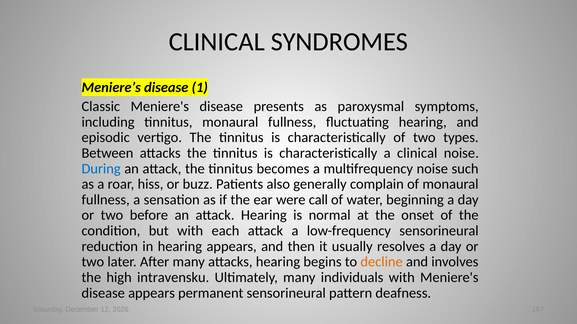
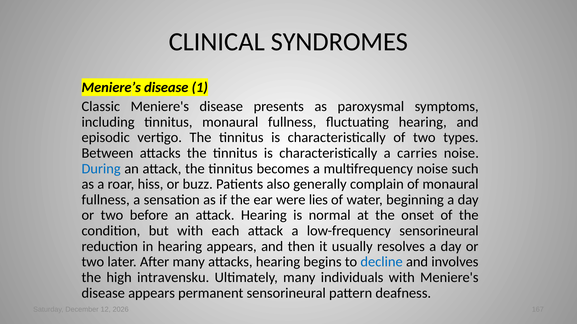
a clinical: clinical -> carries (417, 153)
call: call -> lies (318, 200)
decline colour: orange -> blue (382, 262)
